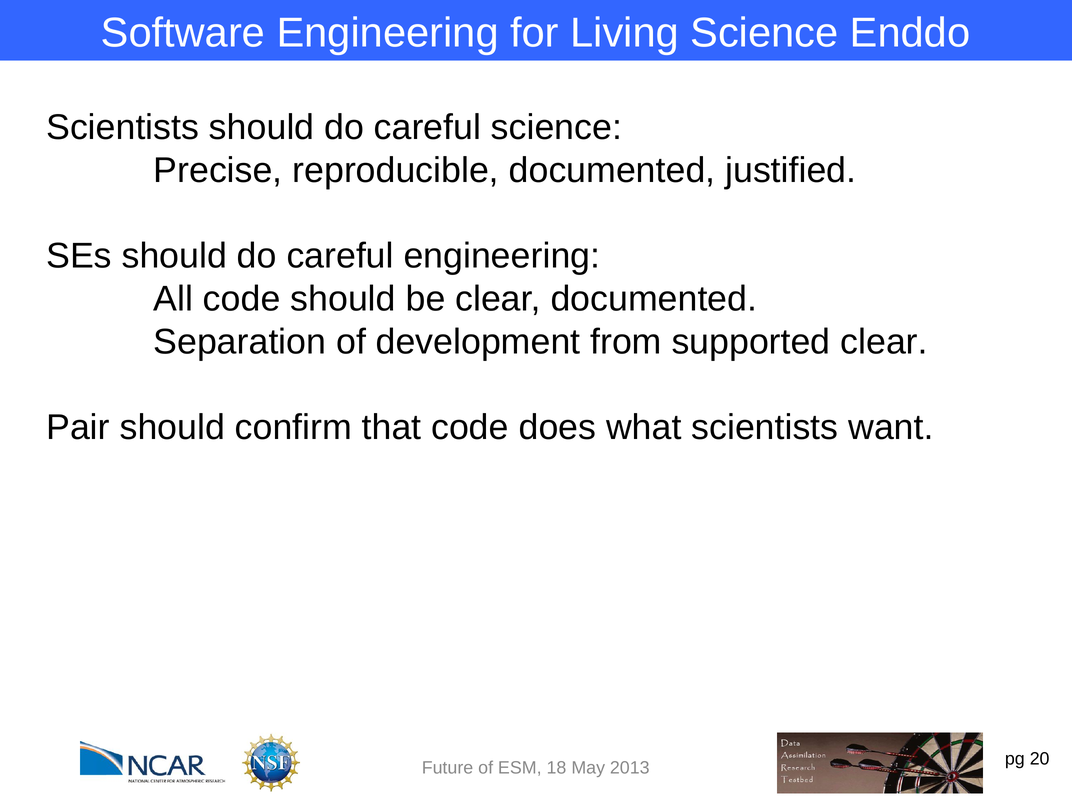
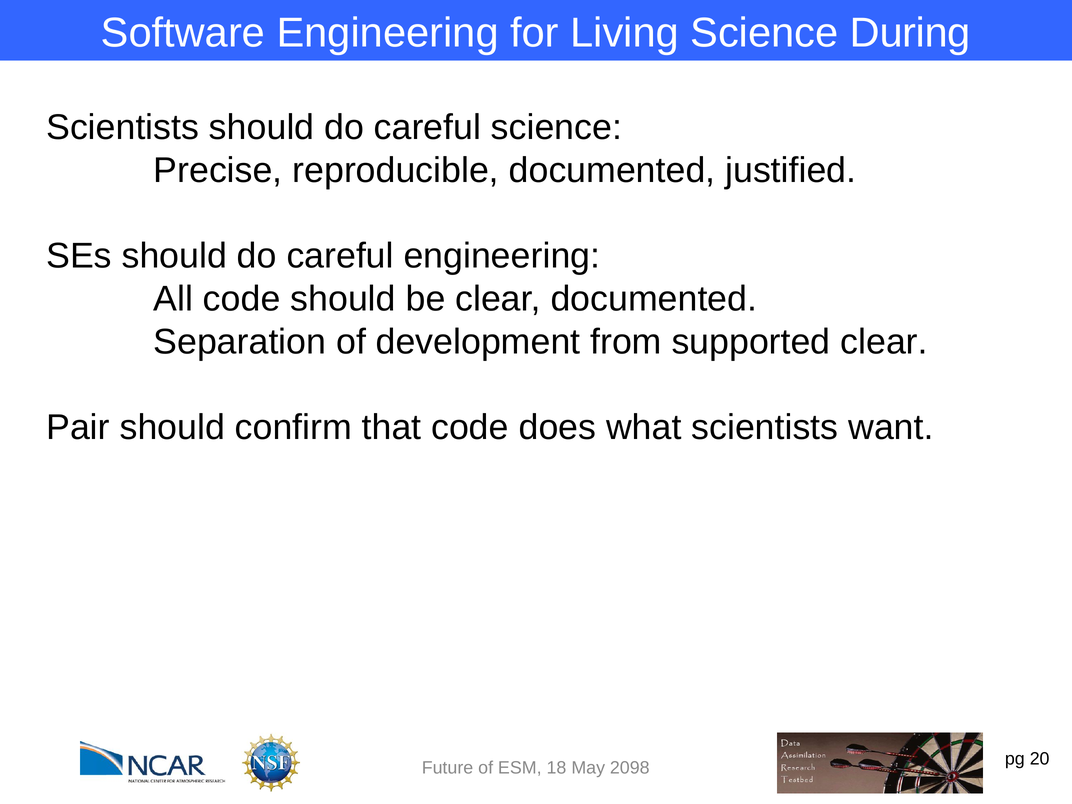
Enddo: Enddo -> During (910, 33)
2013: 2013 -> 2098 (630, 768)
